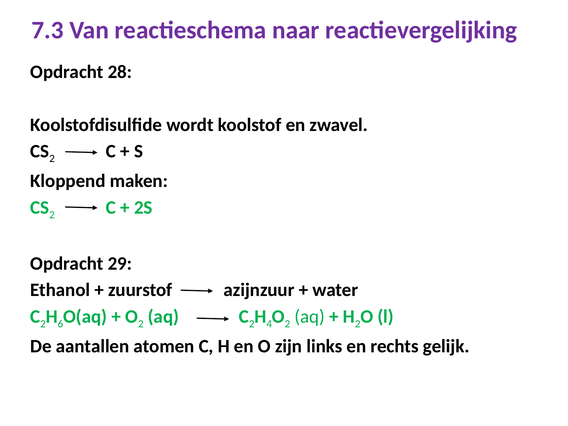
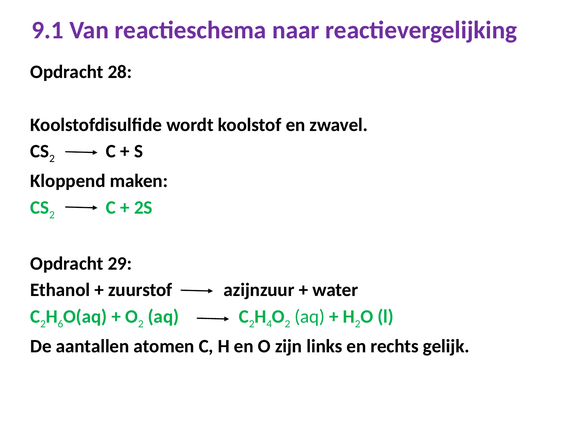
7.3: 7.3 -> 9.1 (47, 30)
